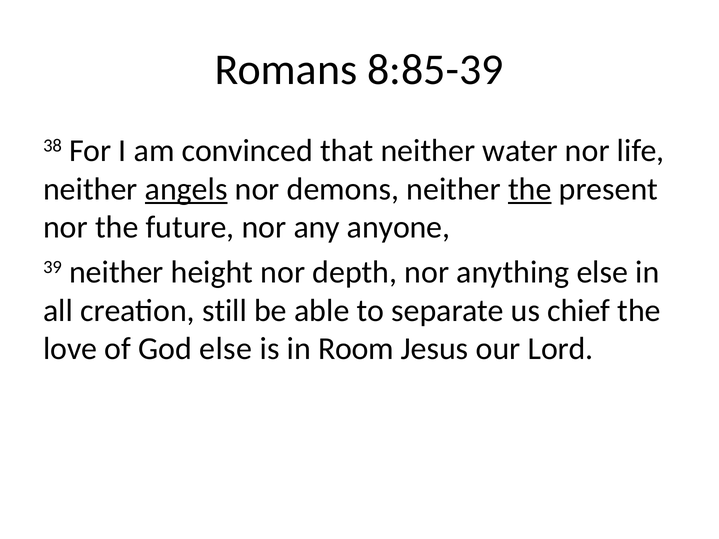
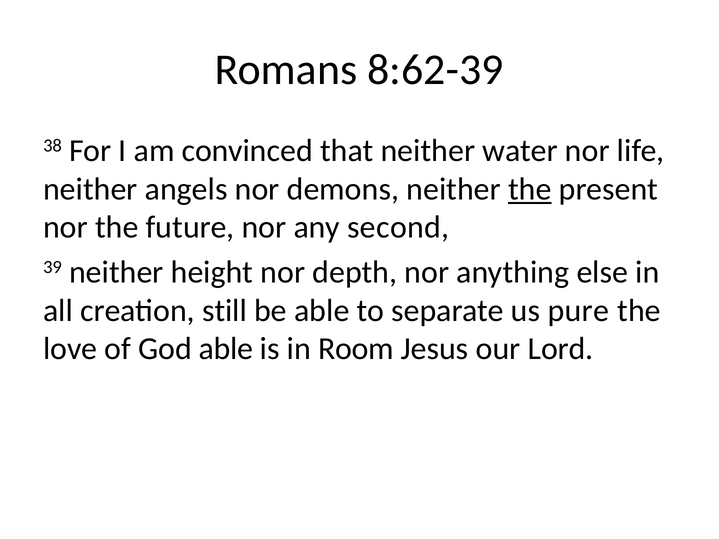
8:85-39: 8:85-39 -> 8:62-39 (435, 70)
angels underline: present -> none (186, 189)
anyone: anyone -> second (398, 228)
chief: chief -> pure (578, 311)
God else: else -> able (226, 349)
